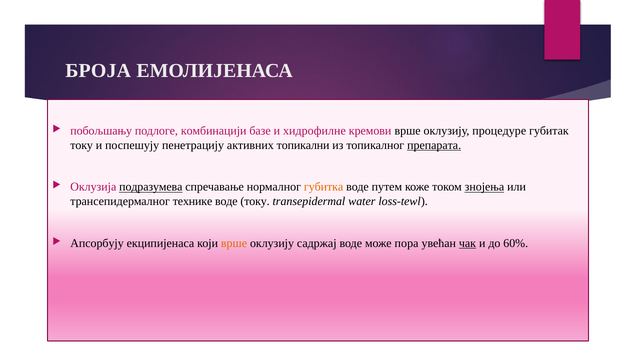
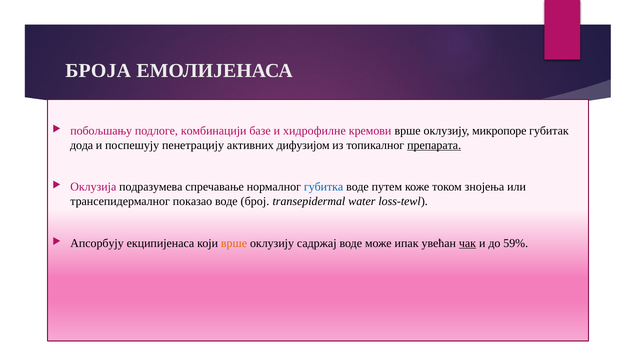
процедуре: процедуре -> микропоре (499, 131)
току: току -> дода (82, 146)
топикални: топикални -> дифузијом (303, 146)
подразумева underline: present -> none (151, 187)
губитка colour: orange -> blue (324, 187)
знојења underline: present -> none (484, 187)
технике: технике -> показао (192, 202)
воде току: току -> број (255, 202)
пора: пора -> ипак (407, 244)
60%: 60% -> 59% (516, 244)
